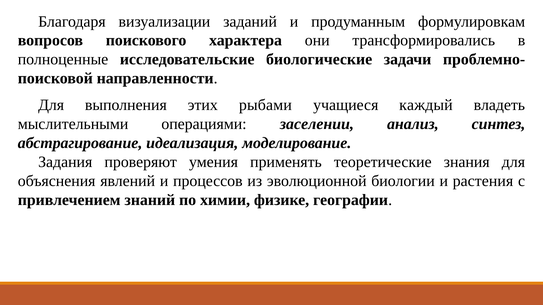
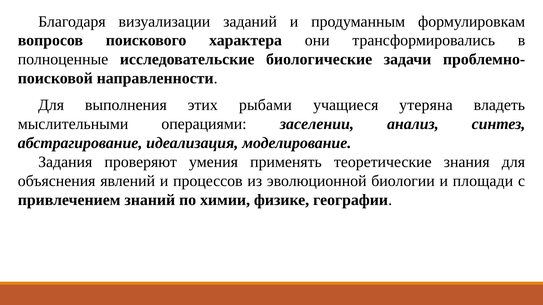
каждый: каждый -> утеряна (426, 105)
растения: растения -> площади (483, 181)
